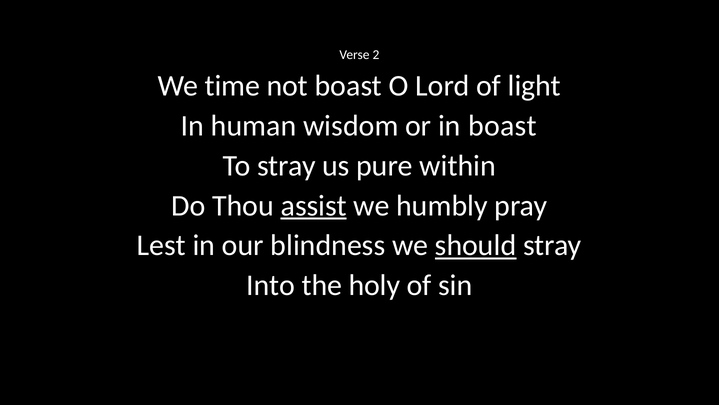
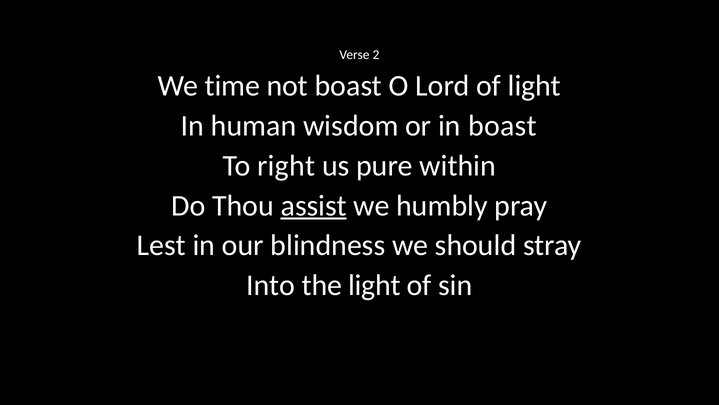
To stray: stray -> right (286, 165)
should underline: present -> none (476, 245)
the holy: holy -> light (375, 285)
